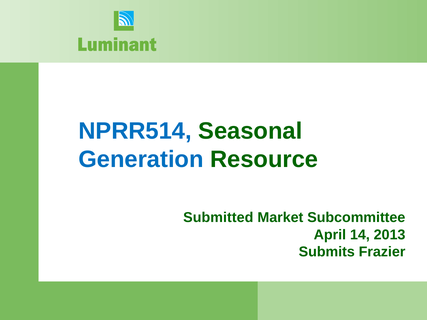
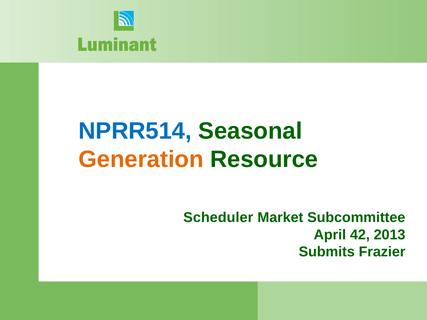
Generation colour: blue -> orange (141, 159)
Submitted: Submitted -> Scheduler (218, 218)
14: 14 -> 42 (360, 235)
